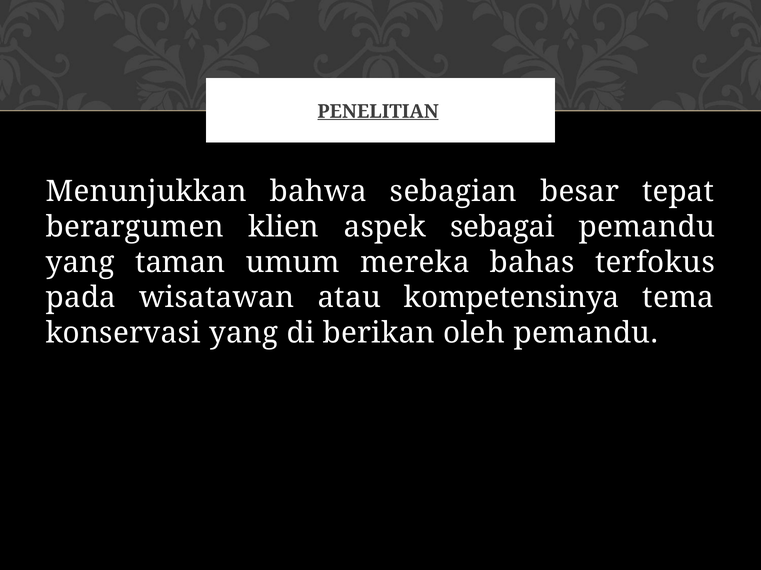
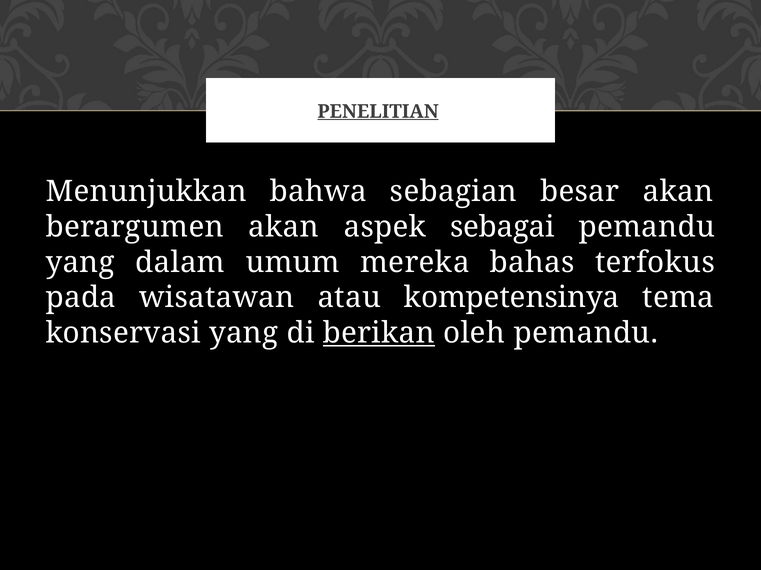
besar tepat: tepat -> akan (678, 192)
berargumen klien: klien -> akan (284, 227)
taman: taman -> dalam (180, 263)
berikan underline: none -> present (379, 334)
